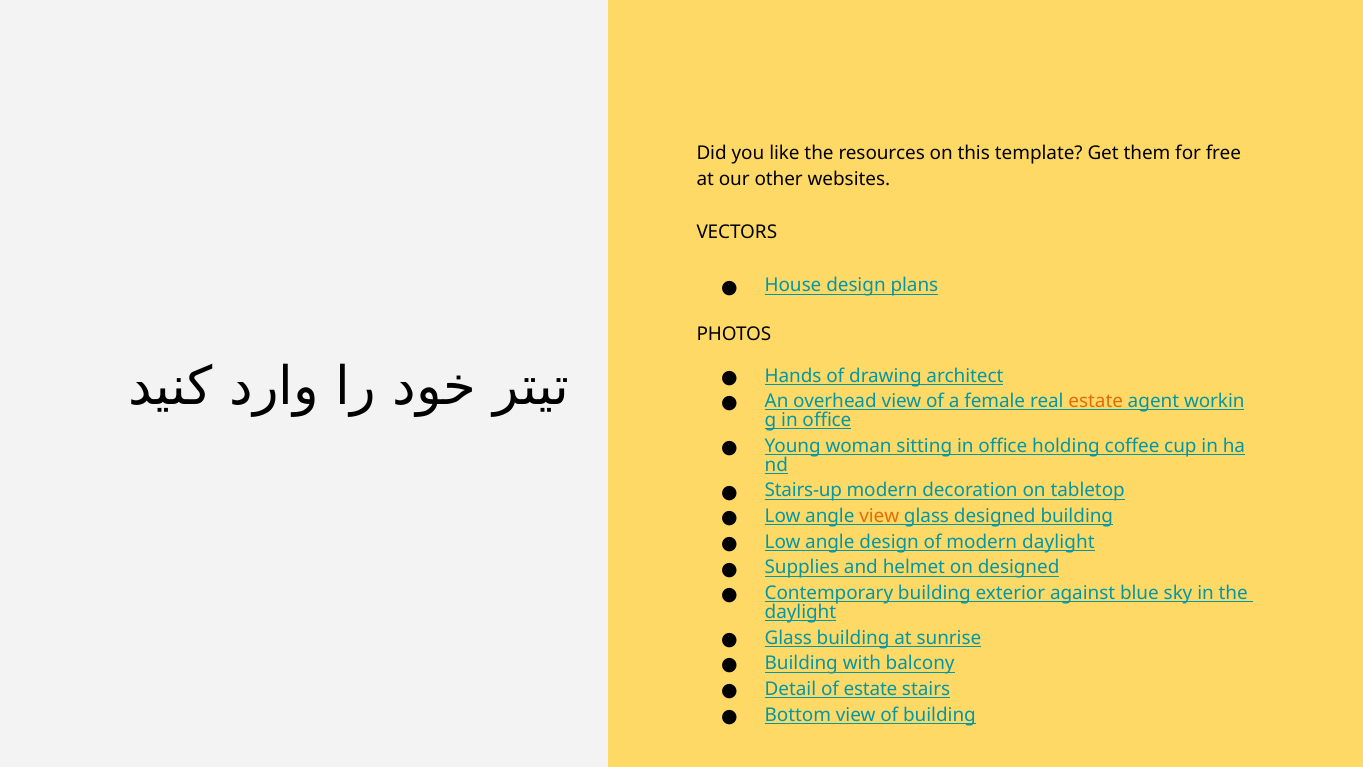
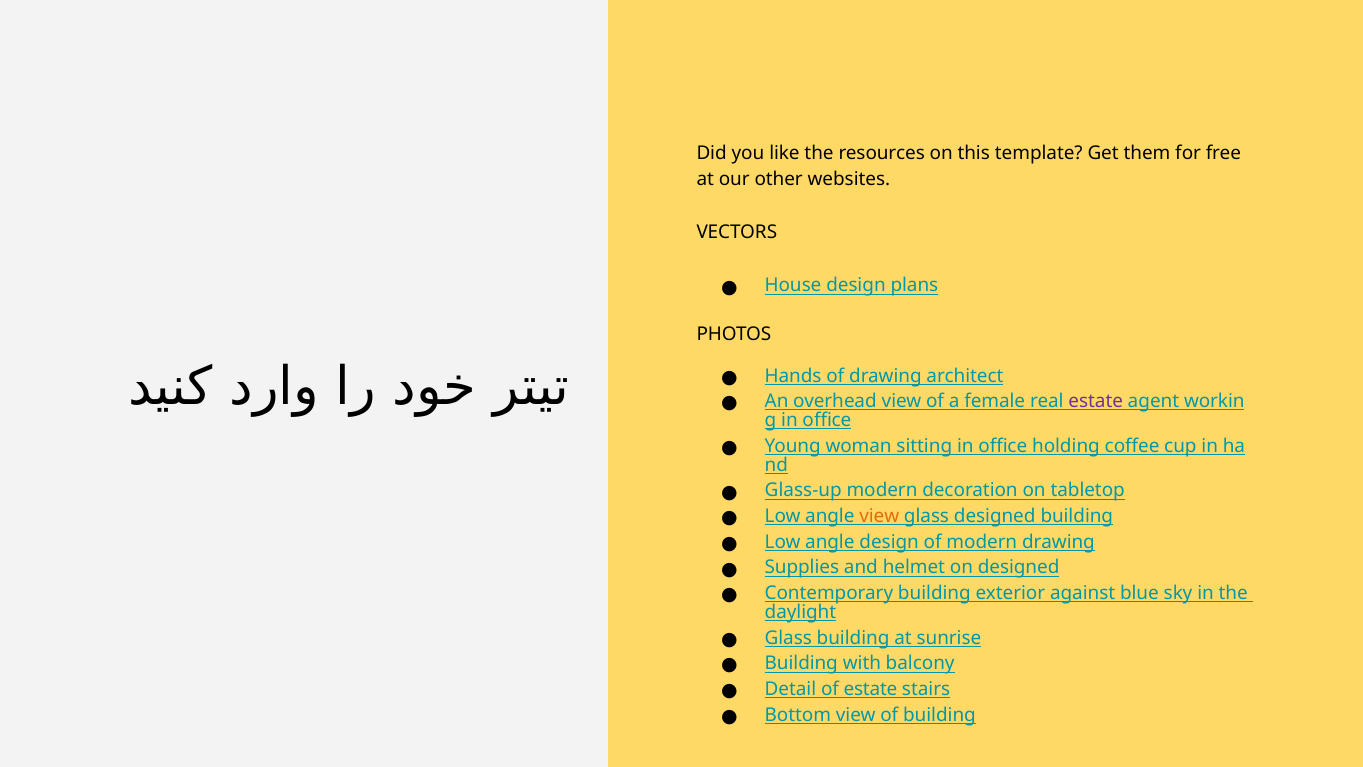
estate colour: orange -> purple (1096, 401)
Stairs-up: Stairs-up -> Glass-up (803, 490)
modern daylight: daylight -> drawing (1058, 542)
